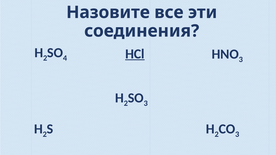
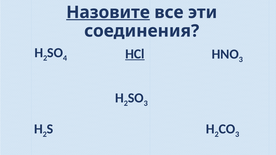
Назовите underline: none -> present (108, 12)
